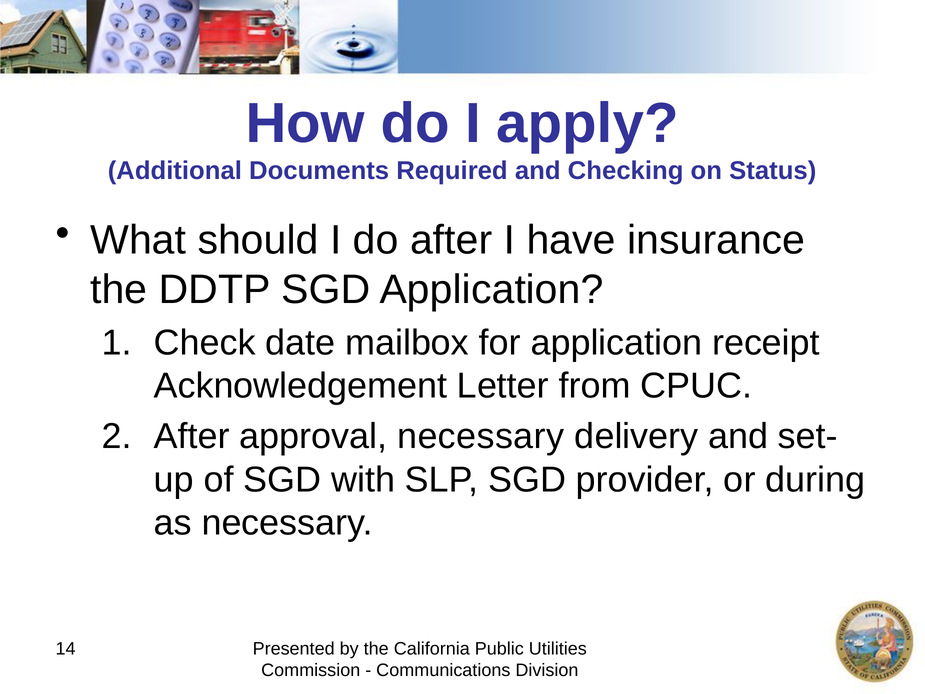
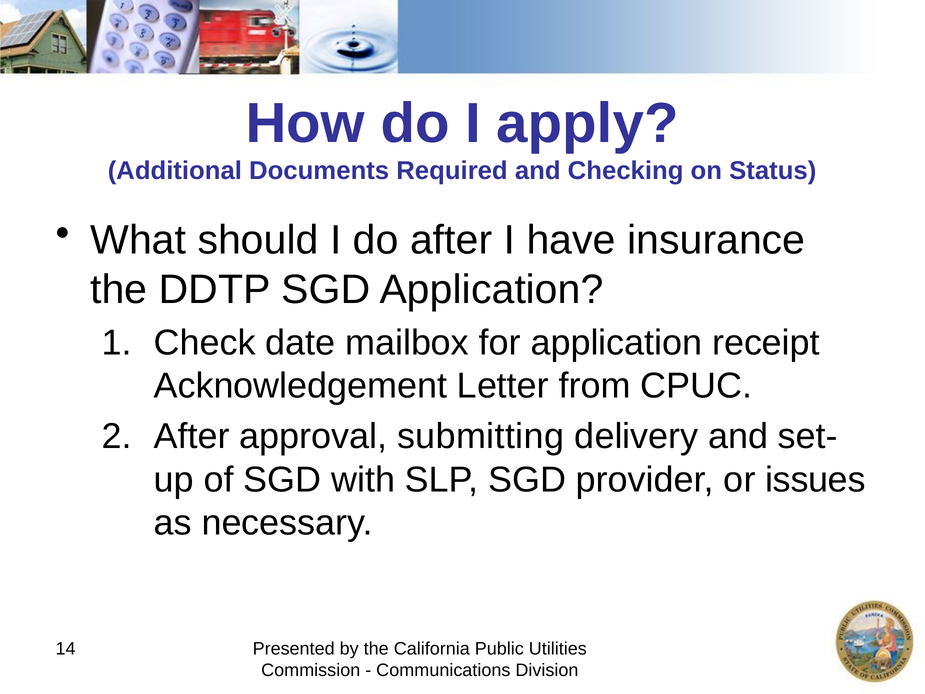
approval necessary: necessary -> submitting (481, 436)
during: during -> issues (815, 480)
